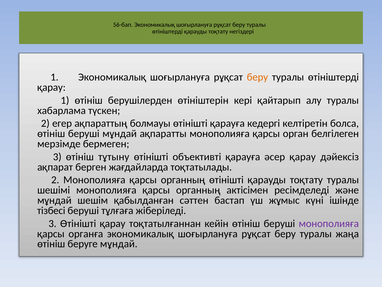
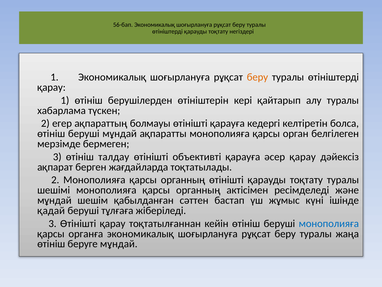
тұтыну: тұтыну -> талдау (114, 157)
тізбесі: тізбесі -> қадай (51, 210)
монополияға colour: purple -> blue (329, 223)
